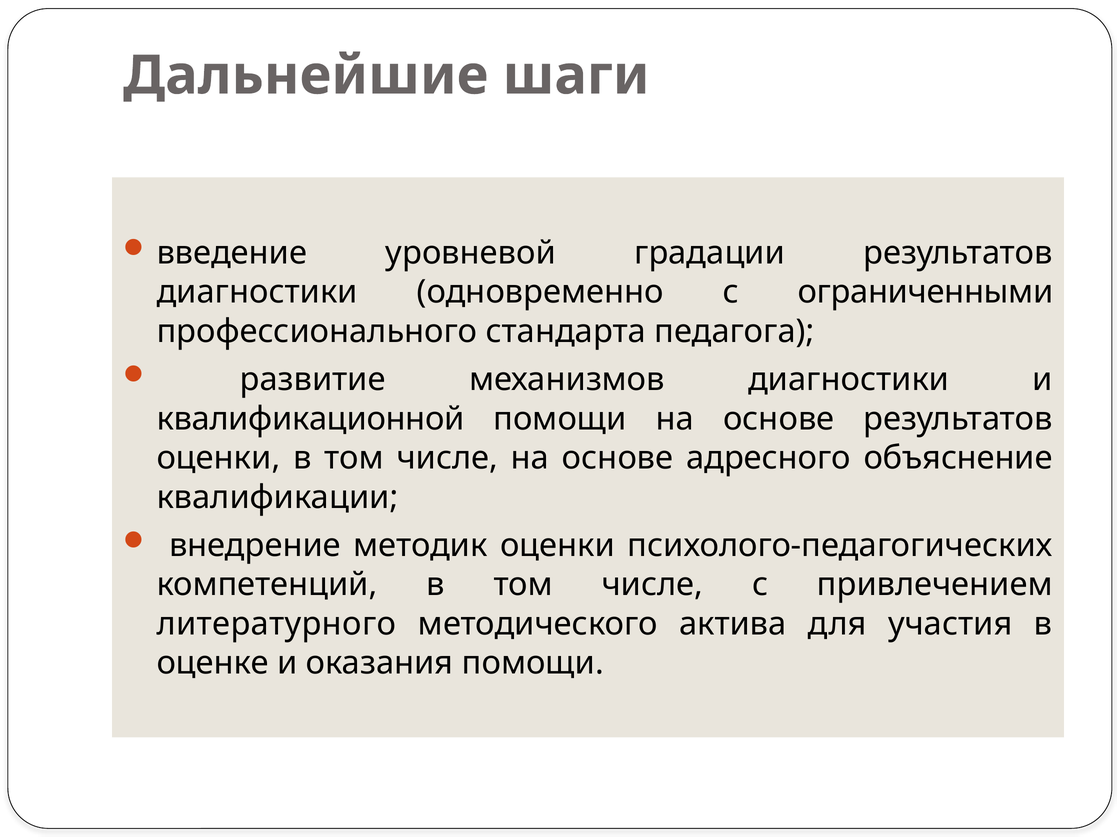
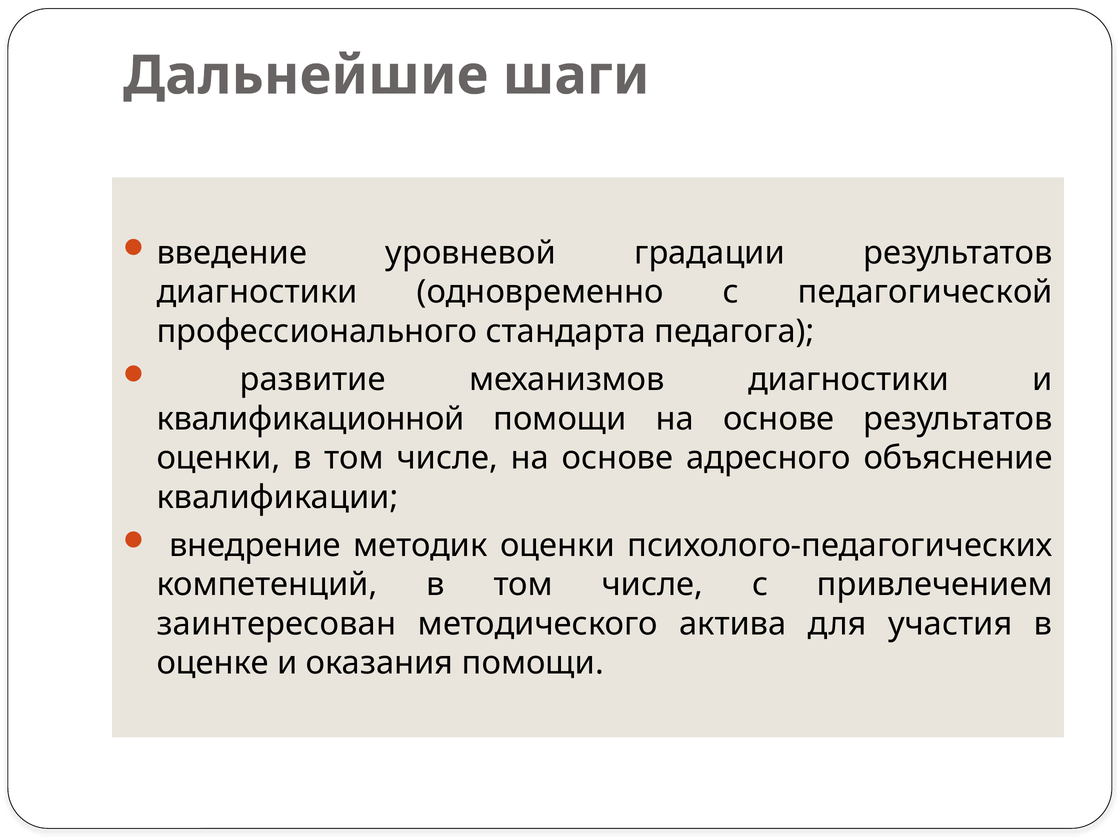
ограниченными: ограниченными -> педагогической (925, 292)
литературного: литературного -> заинтересован (276, 624)
